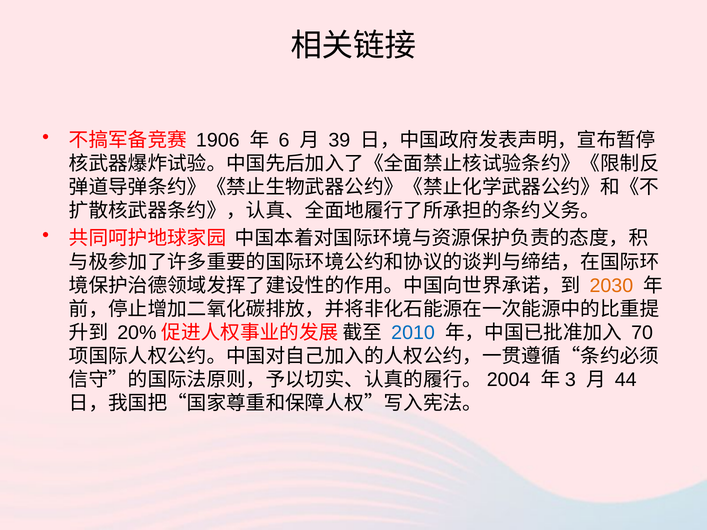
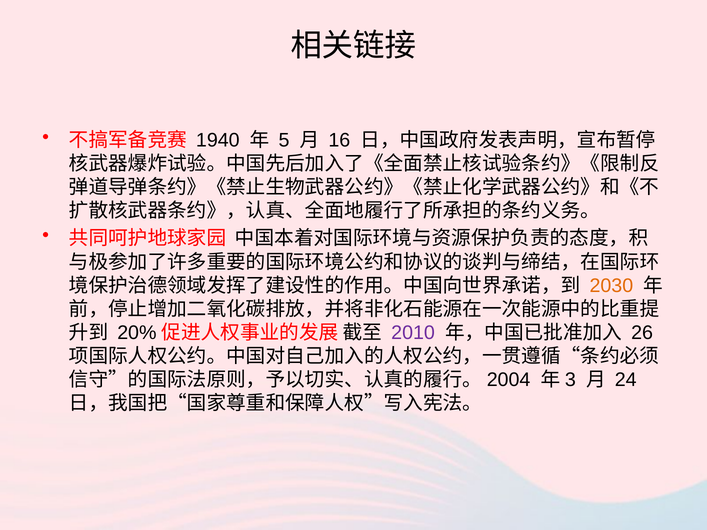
1906: 1906 -> 1940 (218, 140)
6: 6 -> 5 (284, 140)
39: 39 -> 16 (339, 140)
2010 colour: blue -> purple (413, 333)
70: 70 -> 26 (642, 333)
44: 44 -> 24 (626, 380)
